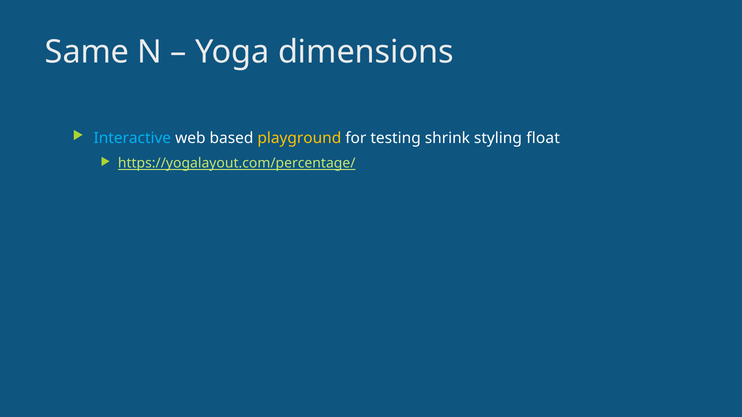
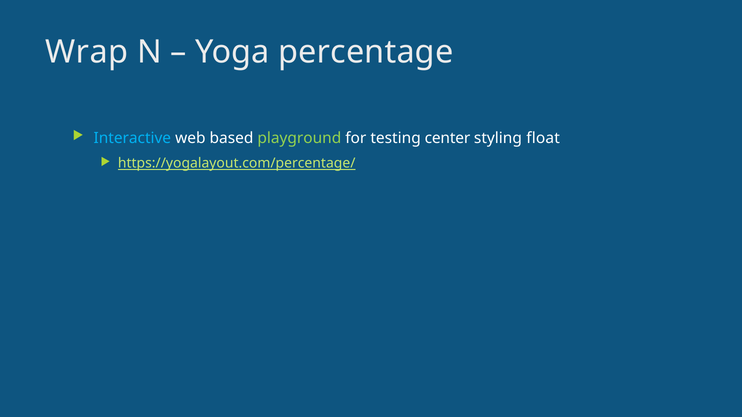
Same: Same -> Wrap (87, 52)
dimensions: dimensions -> percentage (366, 52)
playground colour: yellow -> light green (299, 138)
shrink: shrink -> center (447, 138)
